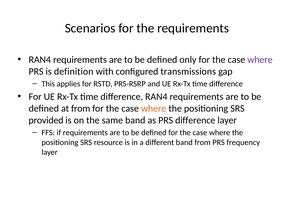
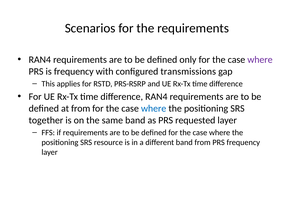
is definition: definition -> frequency (74, 71)
where colour: orange -> blue (154, 108)
provided: provided -> together (46, 120)
PRS difference: difference -> requested (195, 120)
